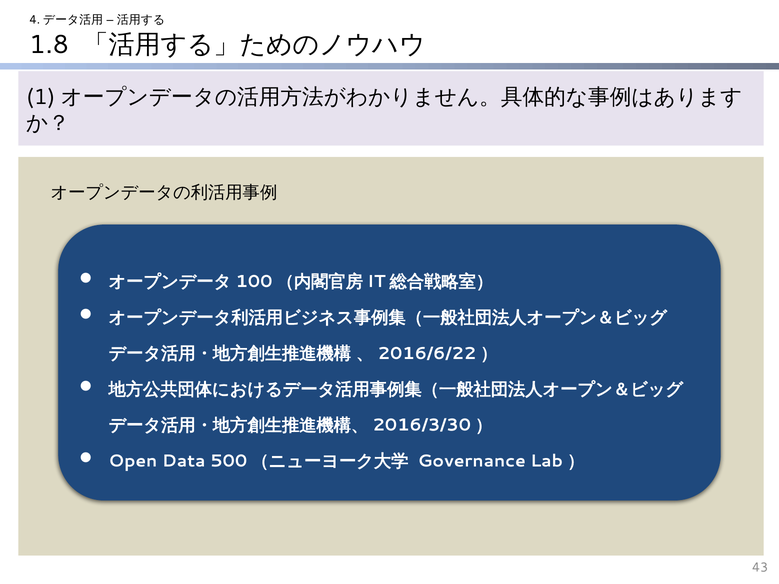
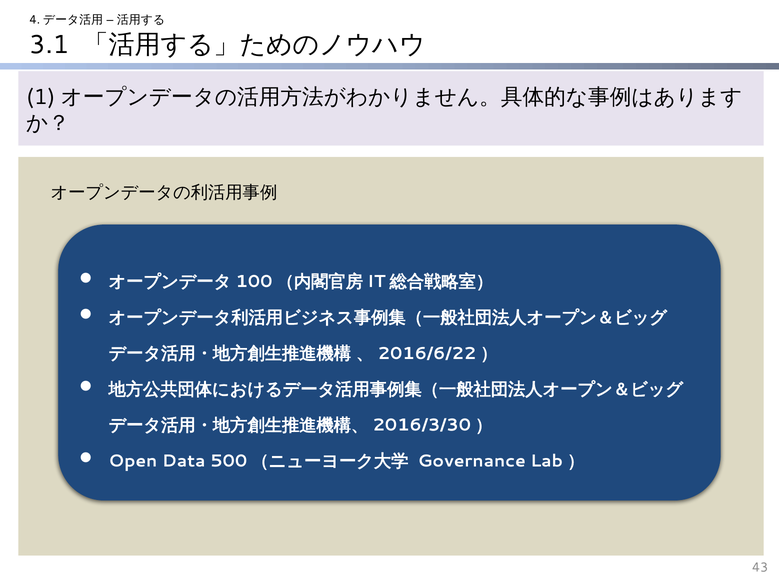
1.8: 1.8 -> 3.1 (49, 45)
